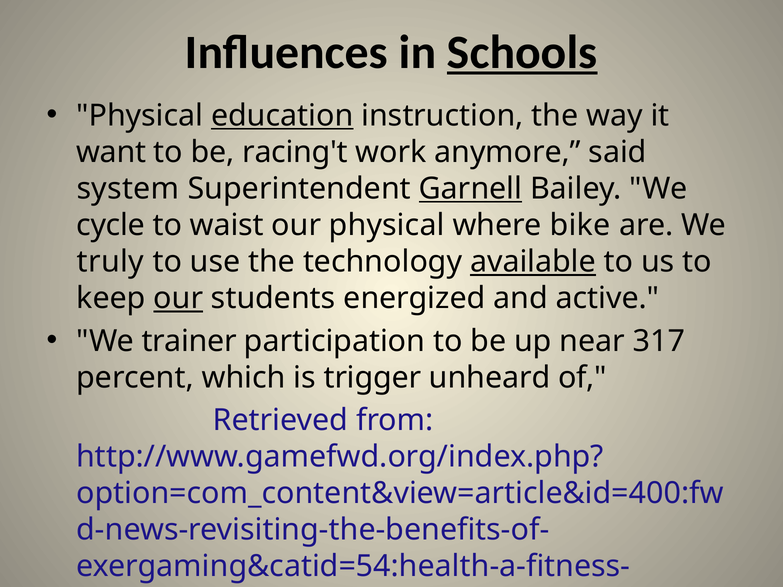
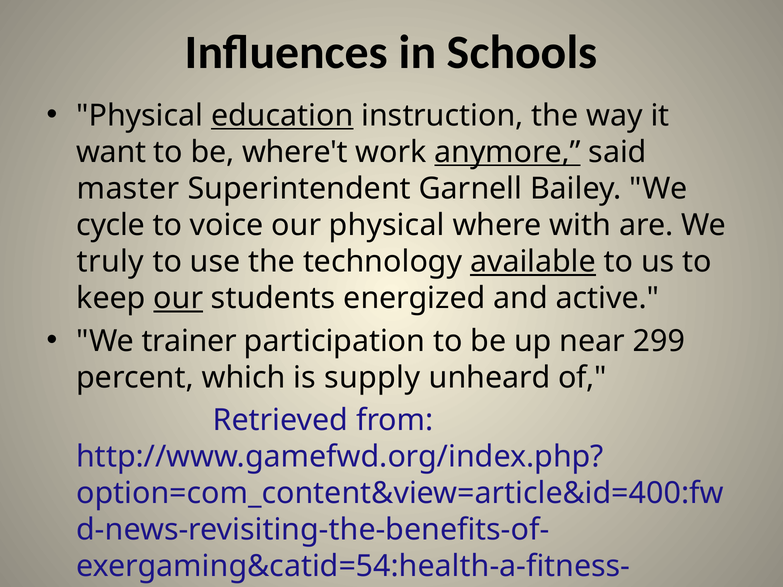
Schools underline: present -> none (522, 52)
racing't: racing't -> where't (295, 152)
anymore underline: none -> present (508, 152)
system: system -> master (128, 189)
Garnell underline: present -> none (470, 189)
waist: waist -> voice (227, 225)
bike: bike -> with (580, 225)
317: 317 -> 299 (659, 341)
trigger: trigger -> supply (372, 378)
